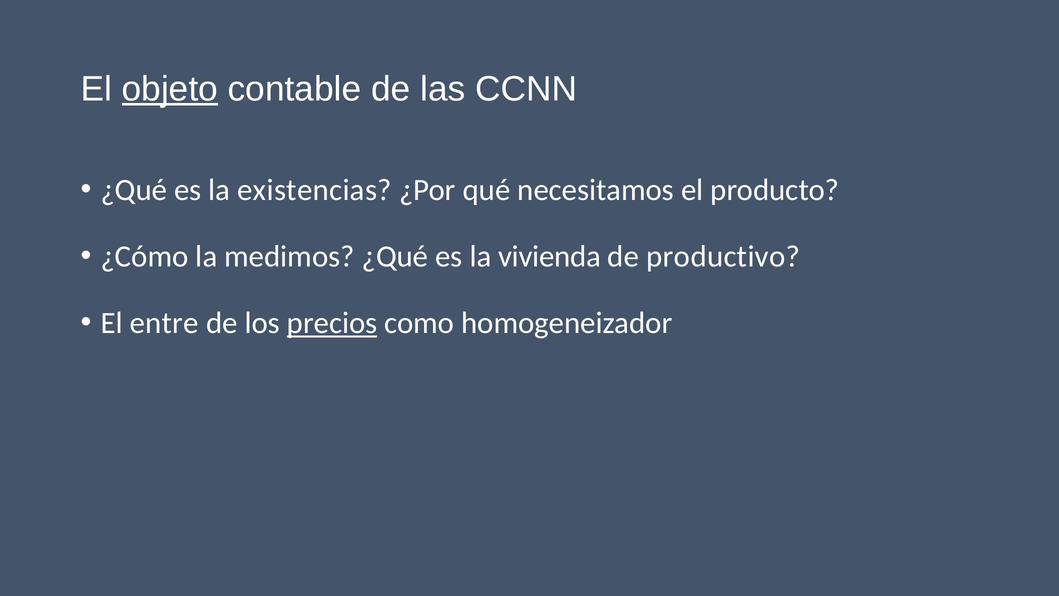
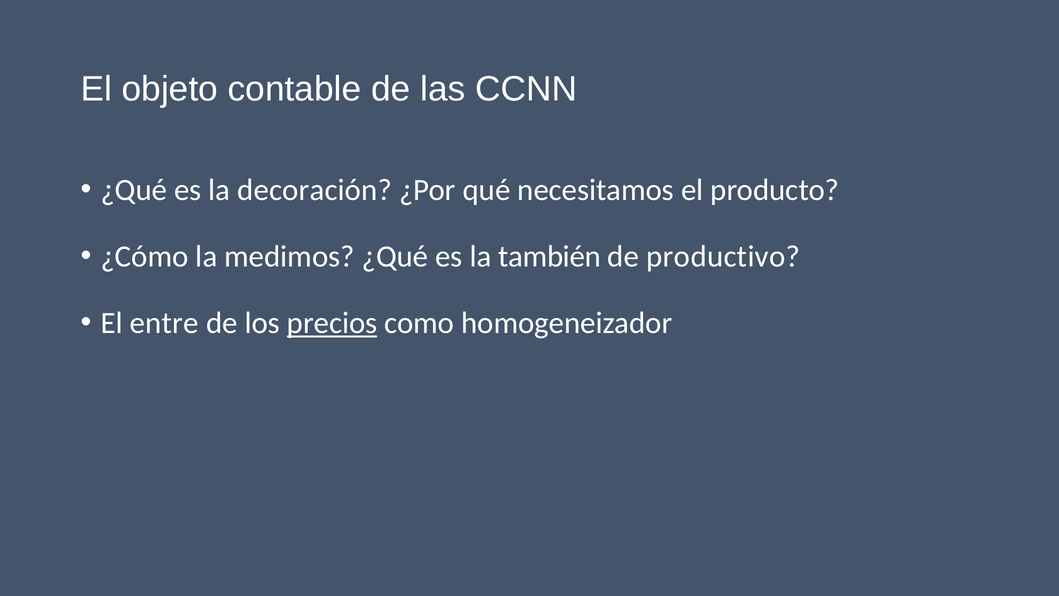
objeto underline: present -> none (170, 89)
existencias: existencias -> decoración (315, 190)
vivienda: vivienda -> también (550, 256)
